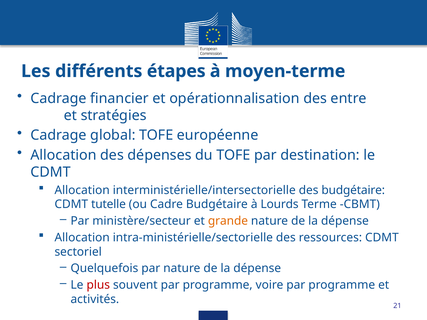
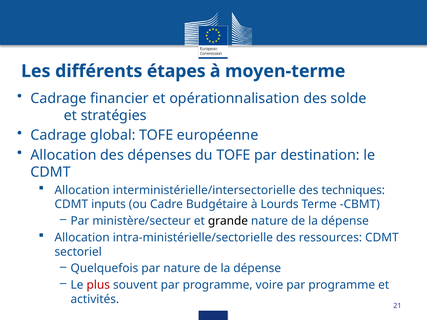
entre: entre -> solde (349, 98)
des budgétaire: budgétaire -> techniques (353, 190)
tutelle: tutelle -> inputs (109, 205)
grande colour: orange -> black (228, 221)
